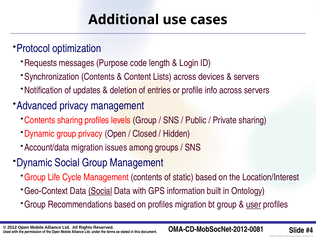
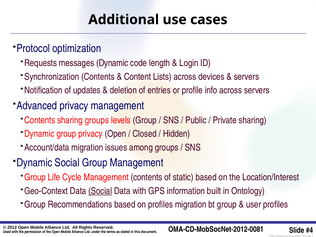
messages Purpose: Purpose -> Dynamic (112, 63)
sharing profiles: profiles -> groups (97, 120)
user underline: present -> none (254, 205)
